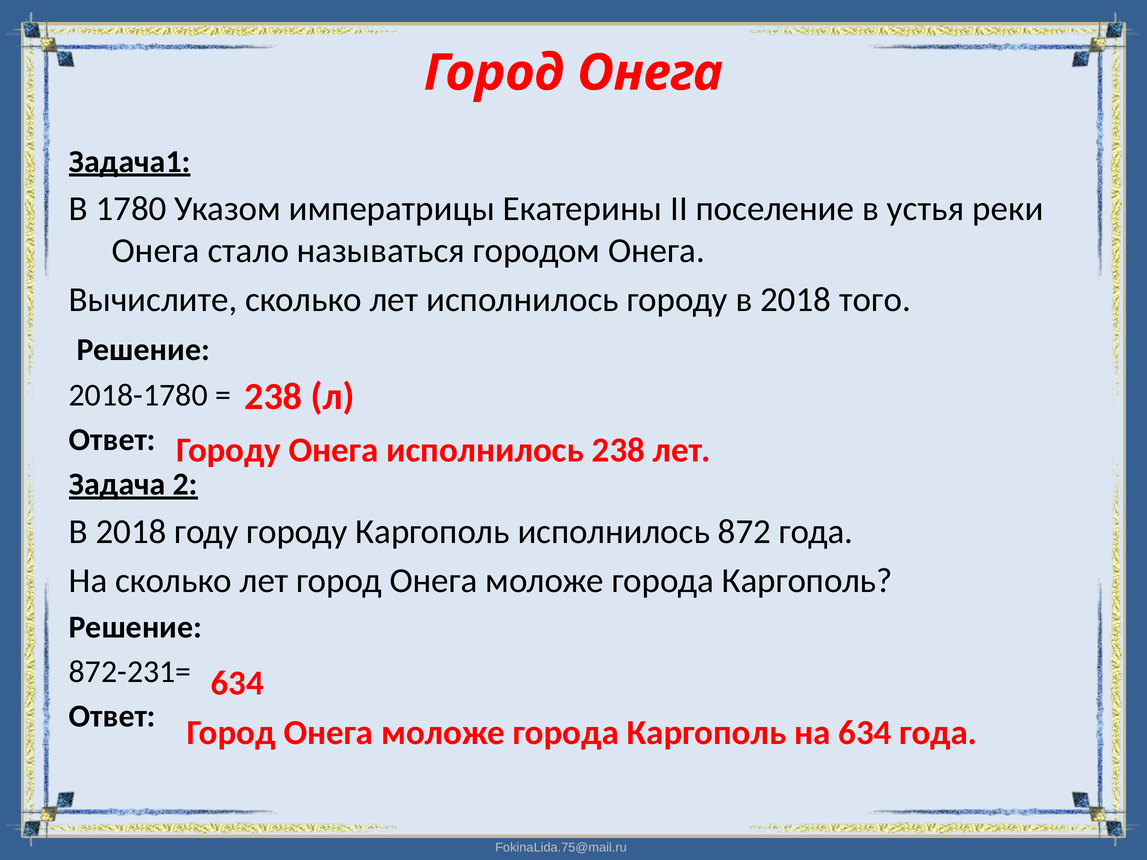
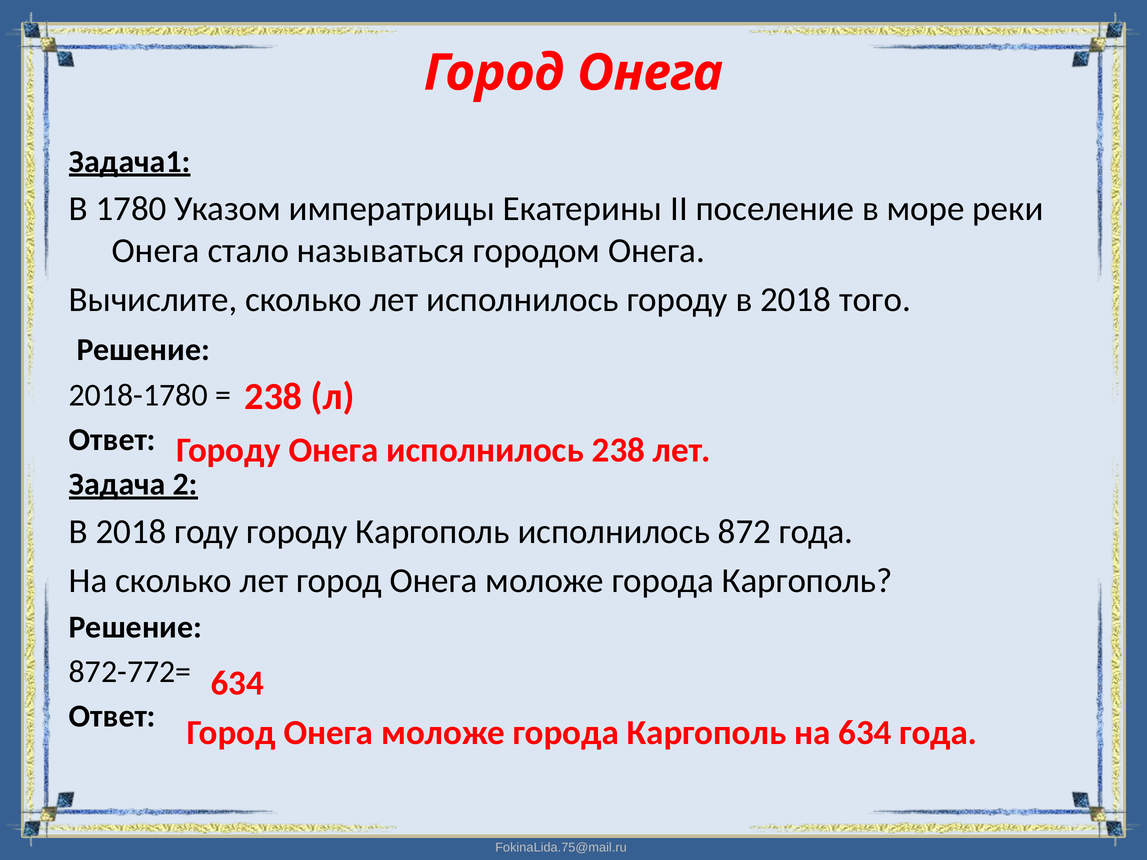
устья: устья -> море (926, 209)
872-231=: 872-231= -> 872-772= (130, 672)
